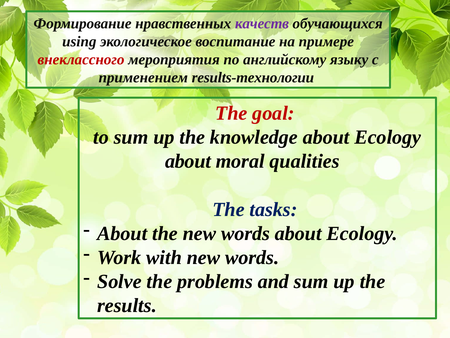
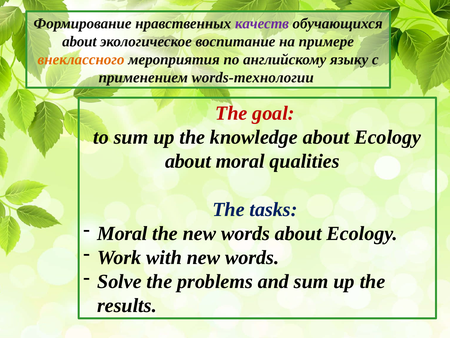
using: using -> about (79, 42)
внеклассного colour: red -> orange (81, 60)
results-технологии: results-технологии -> words-технологии (253, 78)
About: About -> Moral (122, 233)
